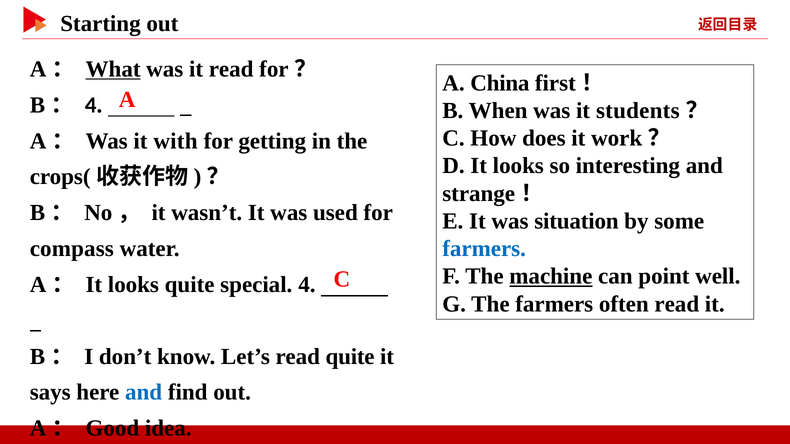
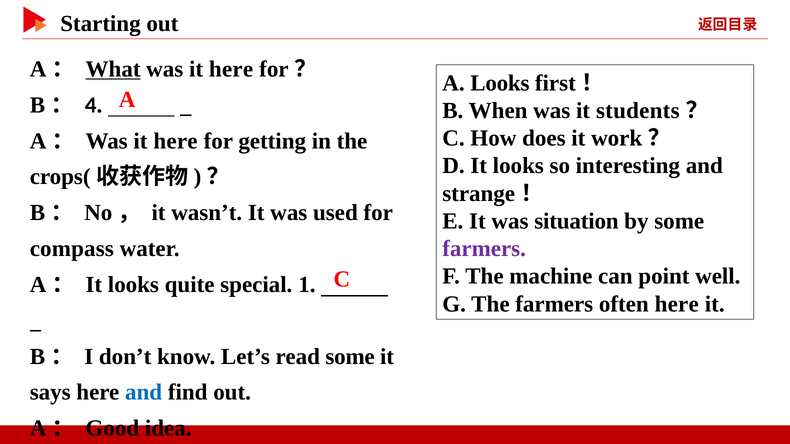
read: read -> here (231, 69)
A China: China -> Looks (500, 83)
with: with -> here (175, 141)
farmers colour: blue -> purple (484, 249)
machine underline: present -> none (551, 277)
special 4: 4 -> 1 (307, 285)
often read: read -> here (677, 304)
read quite: quite -> some (350, 357)
